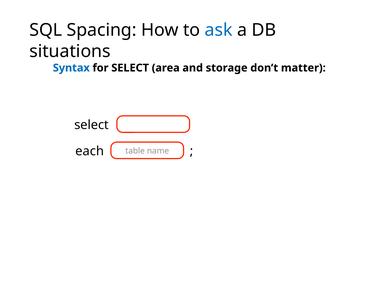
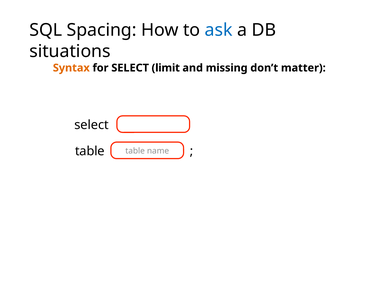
Syntax colour: blue -> orange (71, 68)
area: area -> limit (166, 68)
storage: storage -> missing (227, 68)
each: each -> table (90, 152)
